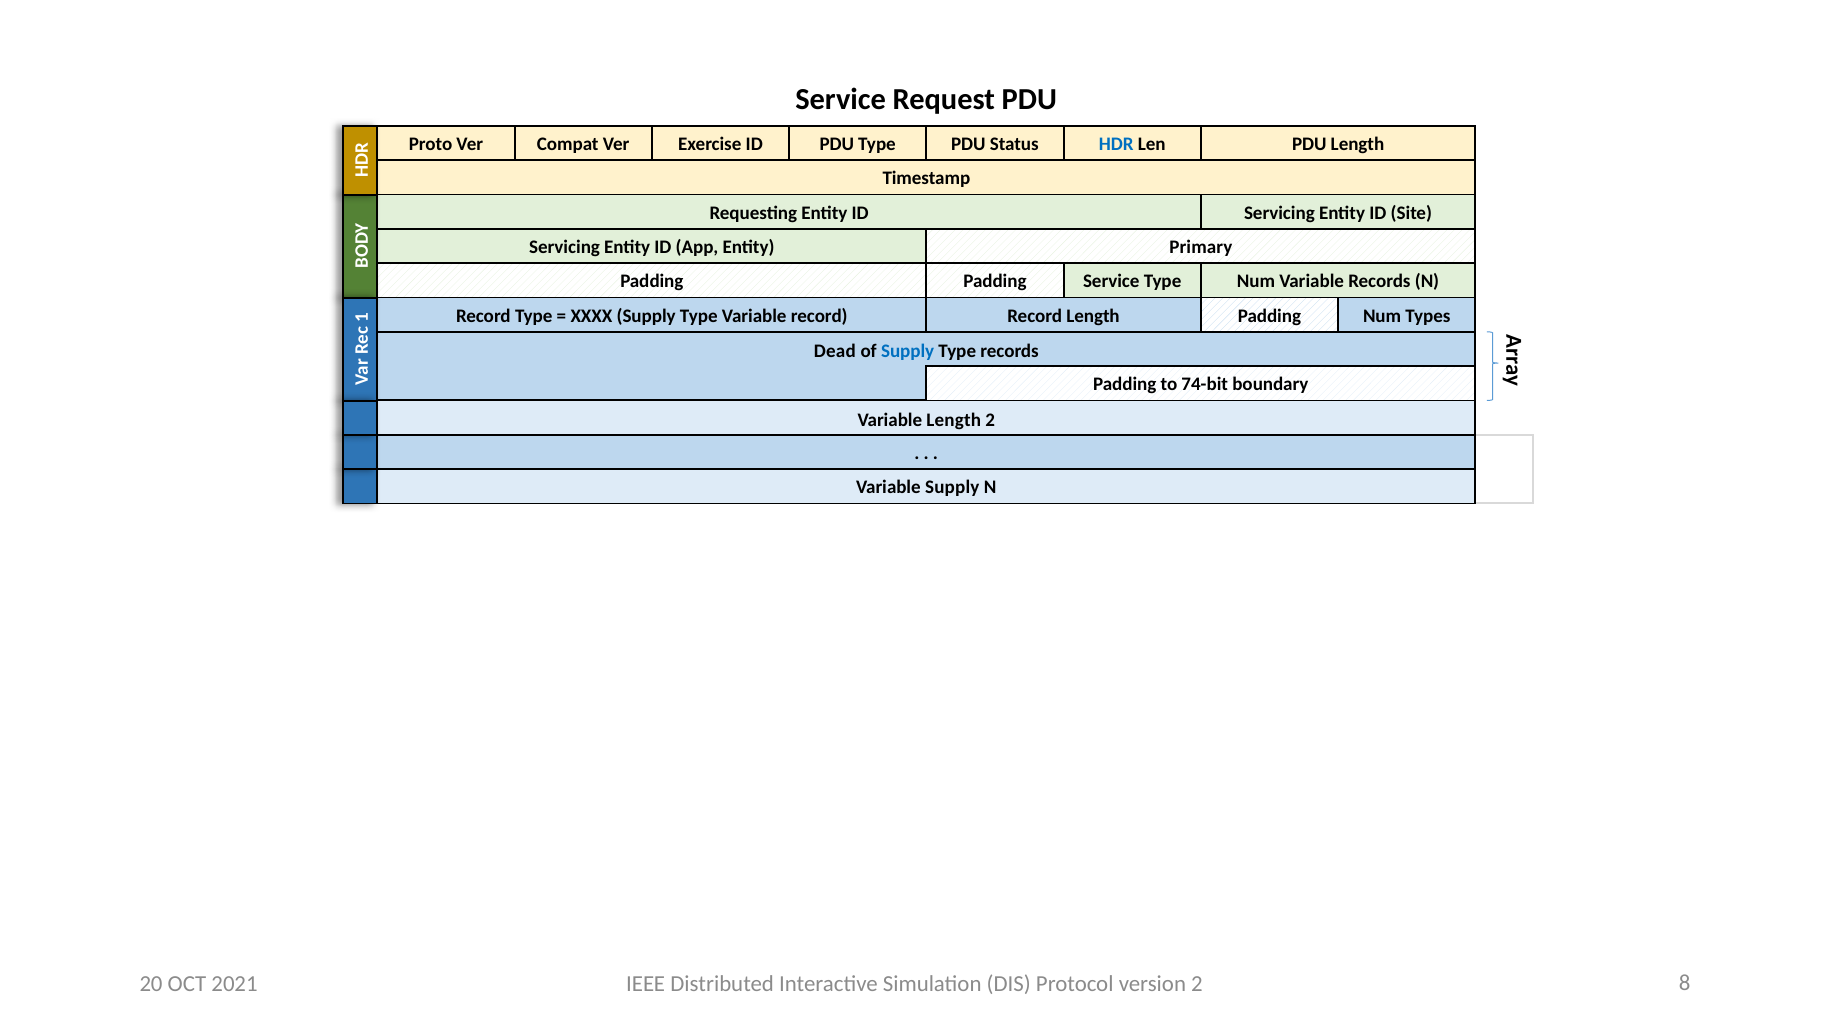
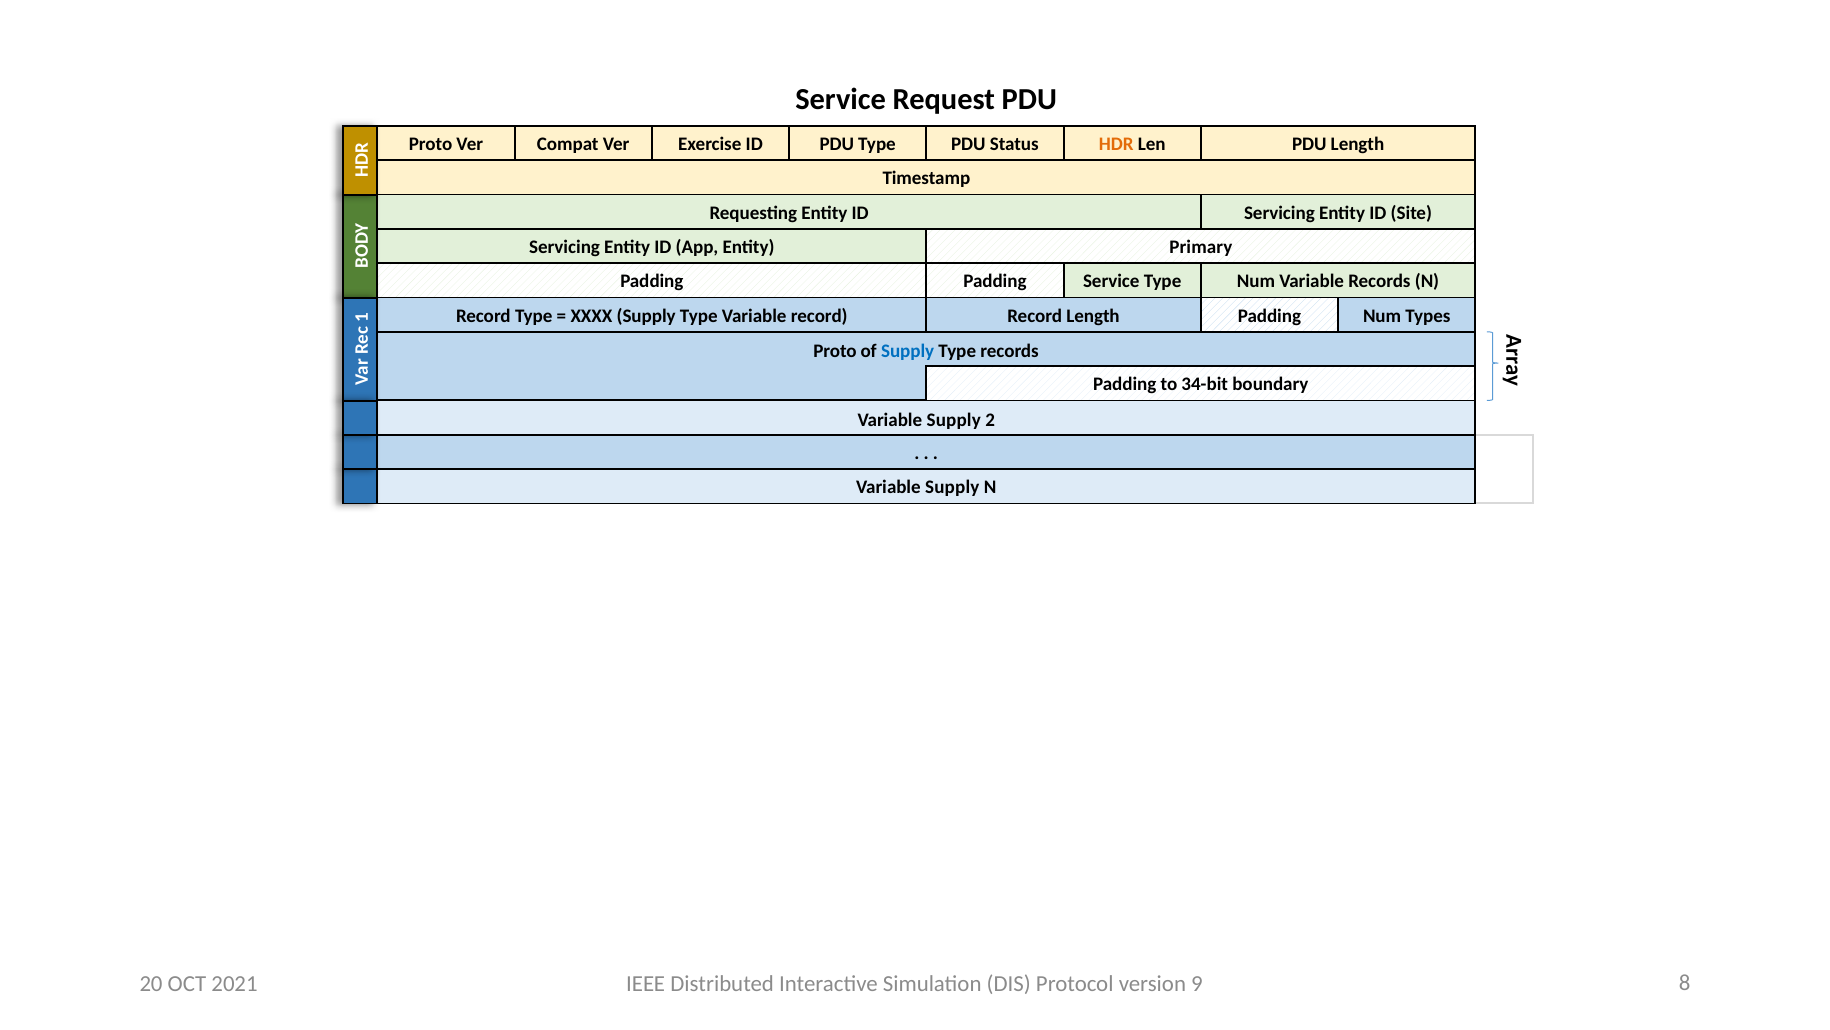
HDR colour: blue -> orange (1116, 144)
Dead: Dead -> Proto (835, 351)
74-bit: 74-bit -> 34-bit (1205, 384)
Length: Length -> Supply (954, 420)
version 2: 2 -> 9 (1197, 983)
